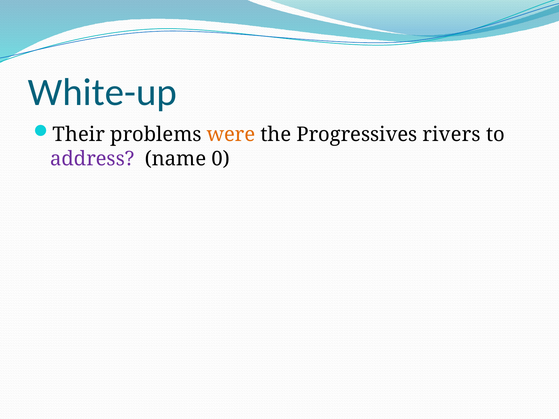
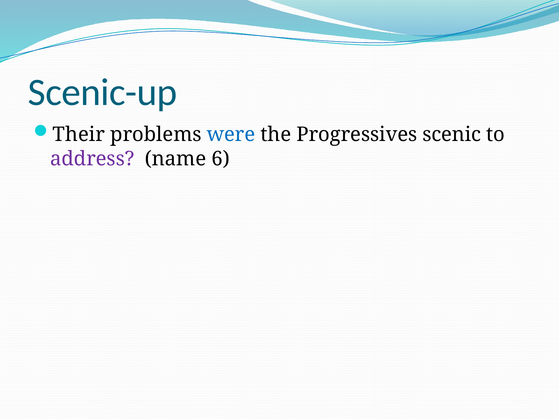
White-up: White-up -> Scenic-up (103, 92)
were colour: orange -> blue (231, 135)
rivers: rivers -> scenic (452, 135)
0: 0 -> 6 (221, 159)
